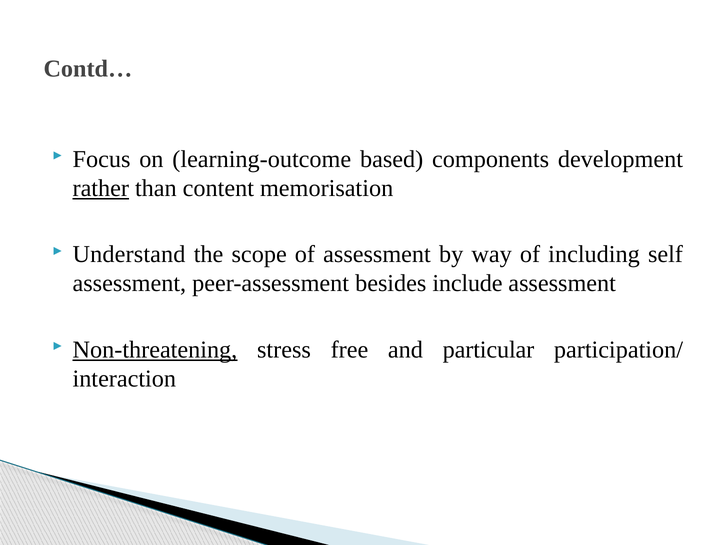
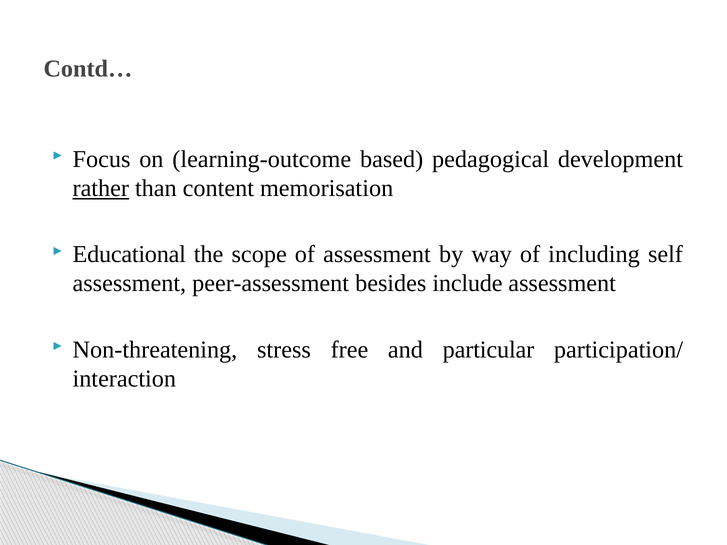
components: components -> pedagogical (491, 159)
Understand: Understand -> Educational (129, 254)
Non-threatening underline: present -> none (155, 350)
